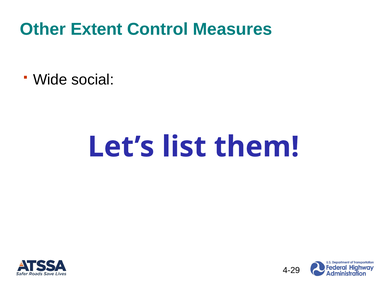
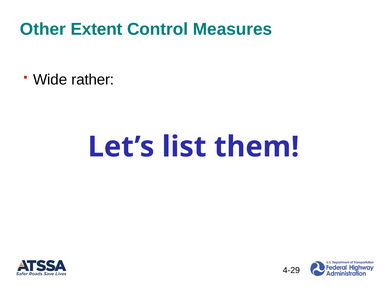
social: social -> rather (93, 80)
